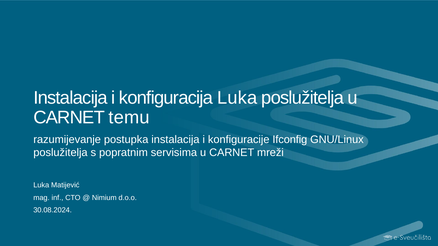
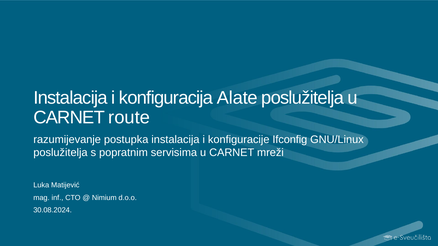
konfiguracija Luka: Luka -> Alate (237, 98)
temu: temu -> route (129, 118)
